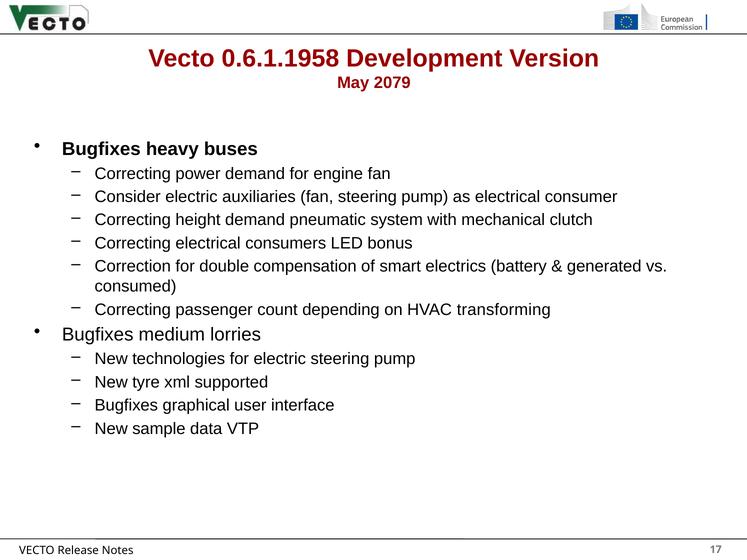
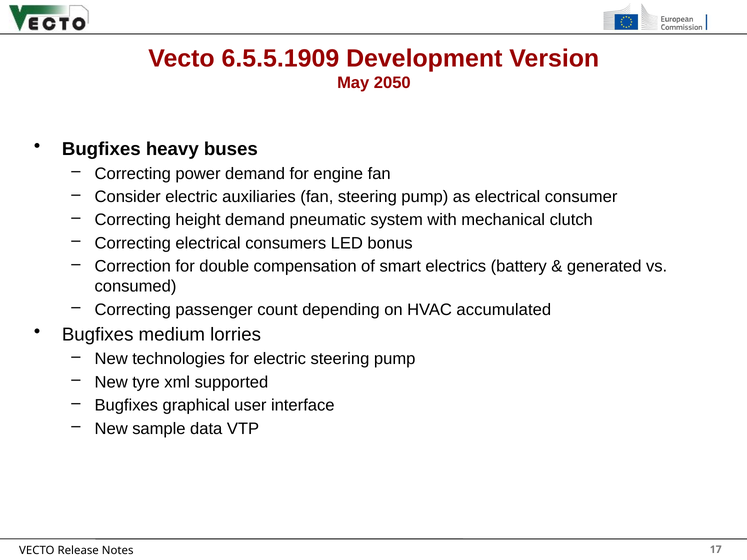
0.6.1.1958: 0.6.1.1958 -> 6.5.5.1909 (280, 59)
2079: 2079 -> 2050 (392, 83)
transforming: transforming -> accumulated (504, 310)
